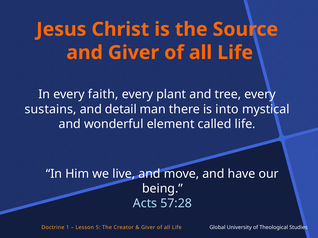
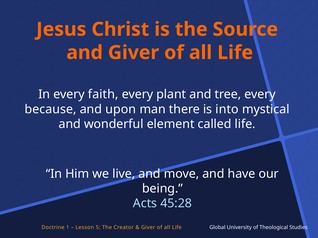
sustains: sustains -> because (51, 109)
detail: detail -> upon (121, 109)
57:28: 57:28 -> 45:28 (176, 204)
